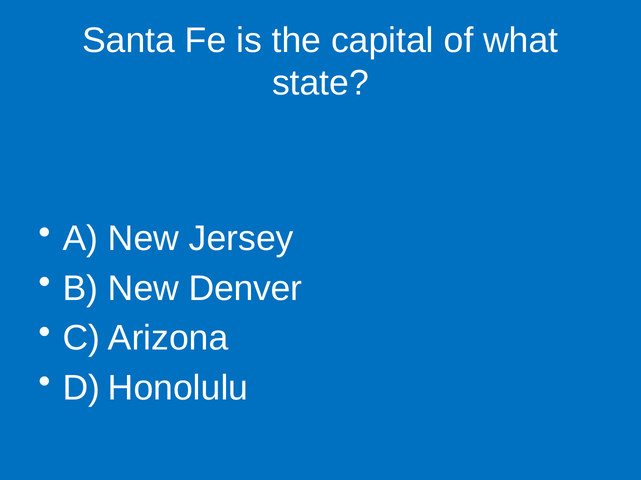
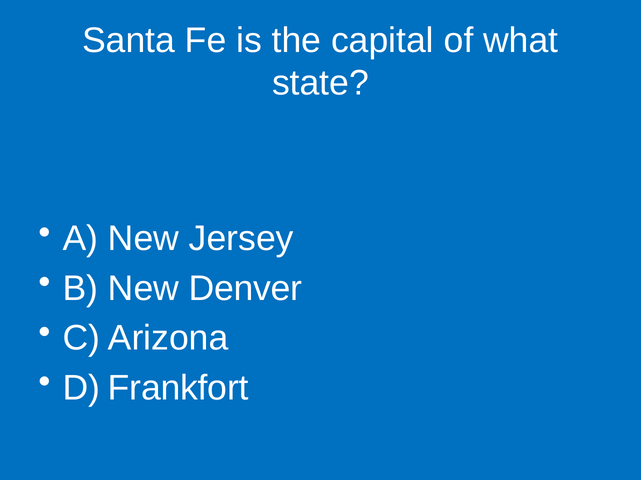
Honolulu: Honolulu -> Frankfort (178, 388)
